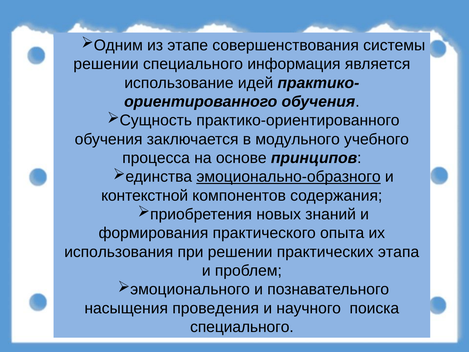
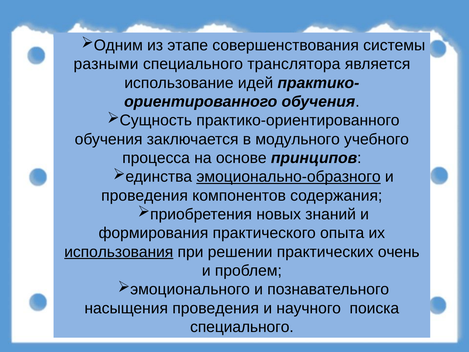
решении: решении -> разными (106, 64)
информация: информация -> транслятора (294, 64)
контекстной: контекстной -> проведения (145, 195)
использования underline: none -> present (119, 252)
этапа: этапа -> очень (399, 252)
